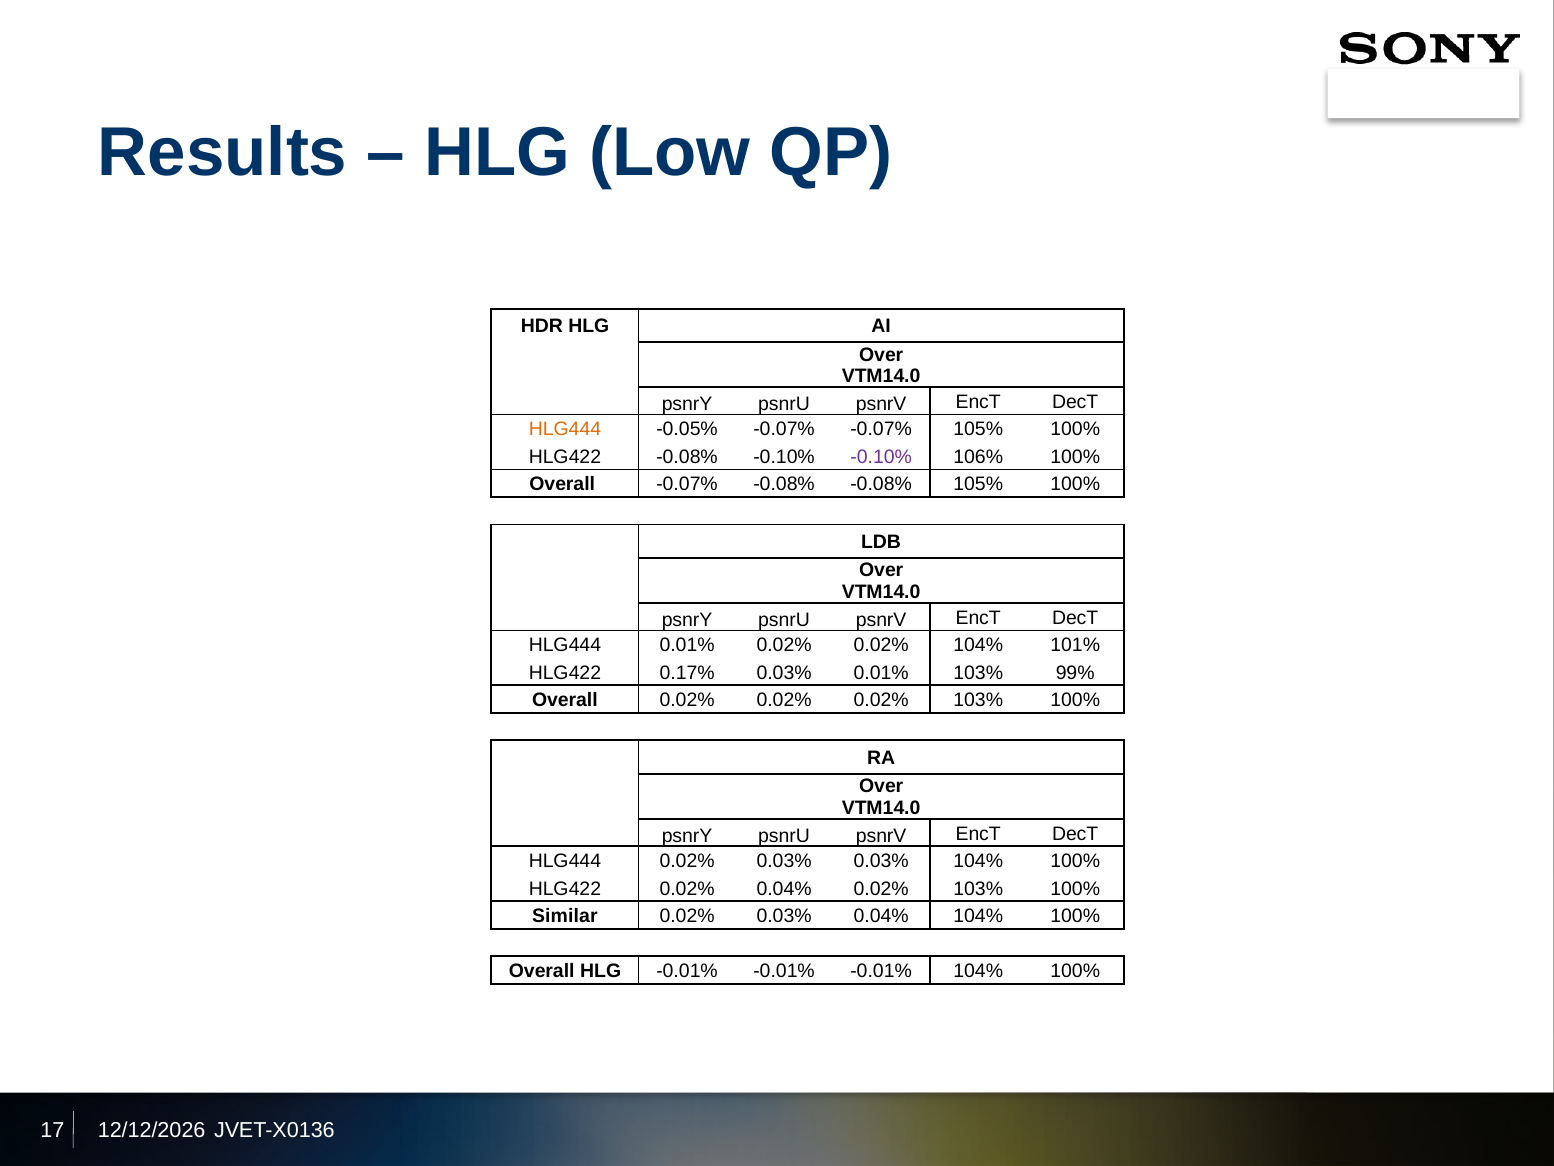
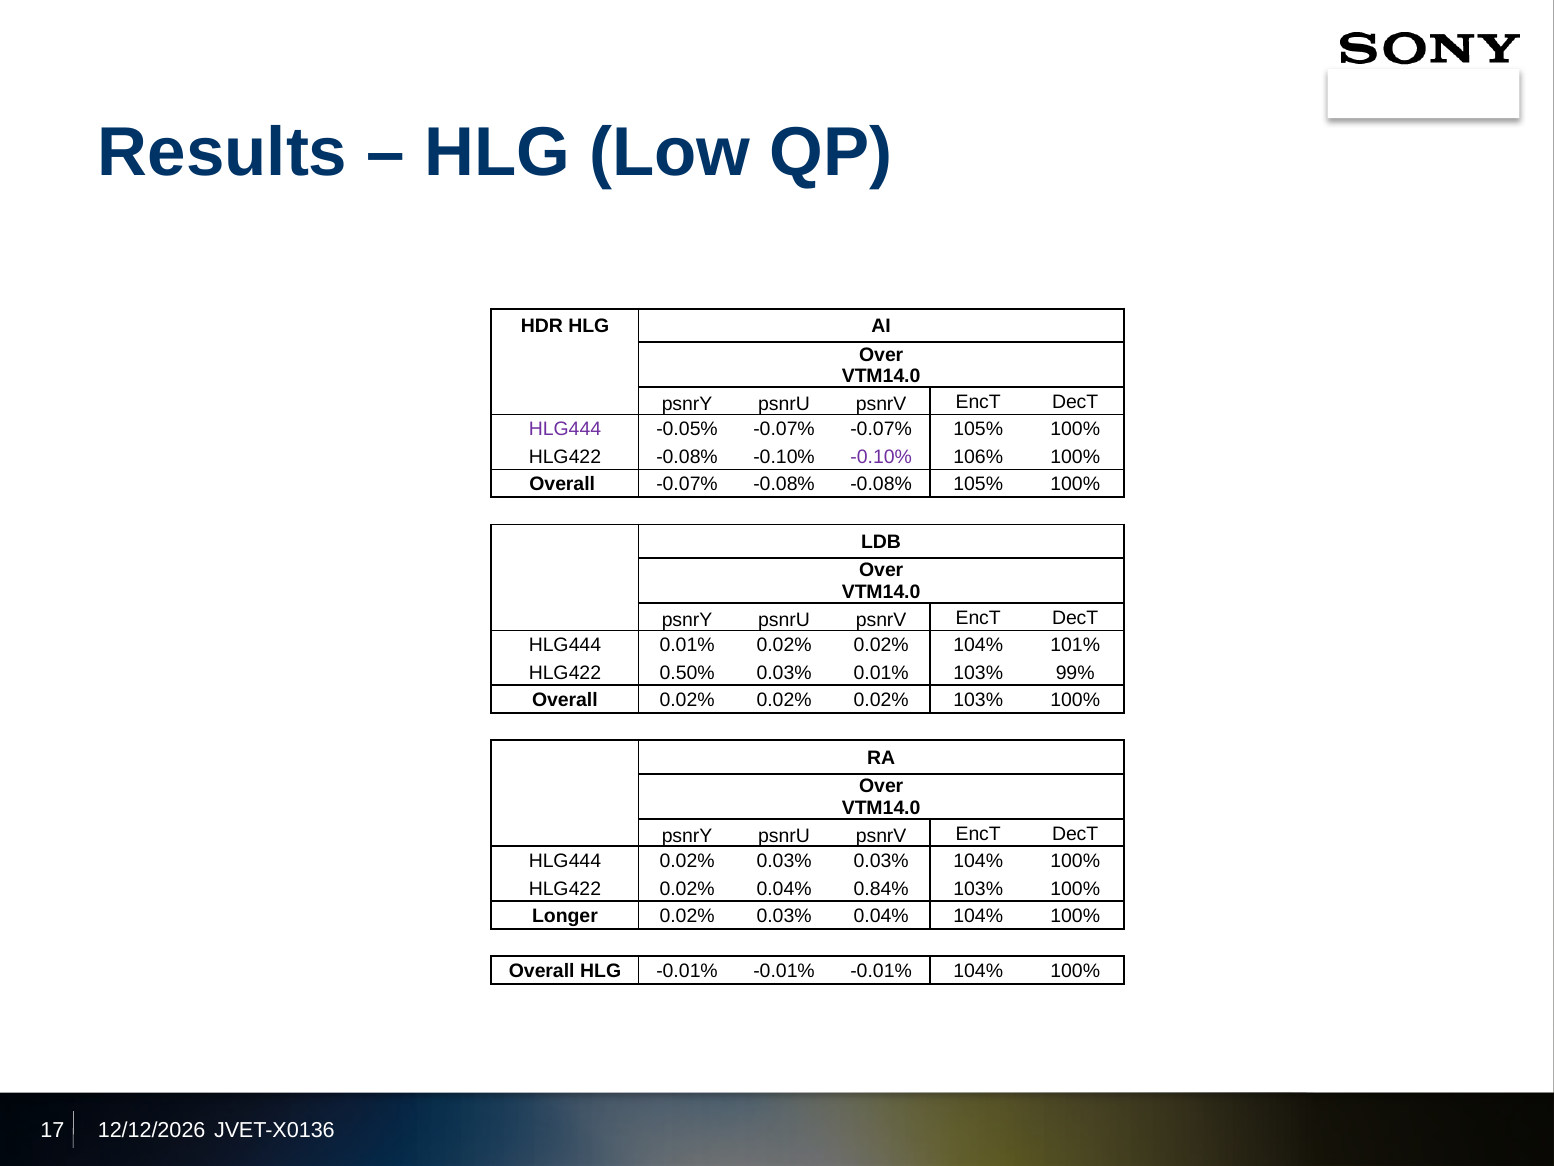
HLG444 colour: orange -> purple (565, 429)
0.17%: 0.17% -> 0.50% (687, 672)
0.04% 0.02%: 0.02% -> 0.84% (881, 888)
Similar: Similar -> Longer (565, 916)
